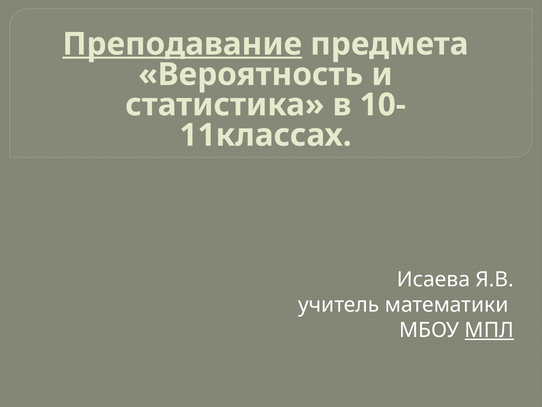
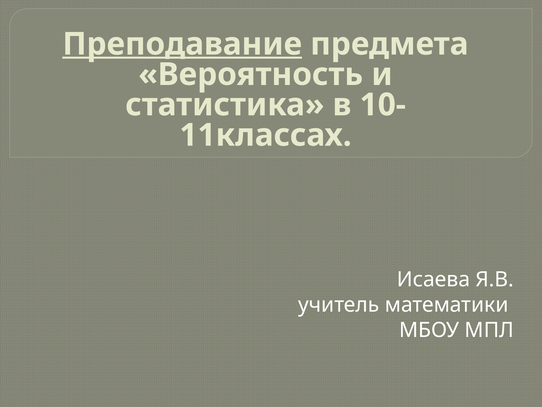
МПЛ underline: present -> none (489, 330)
